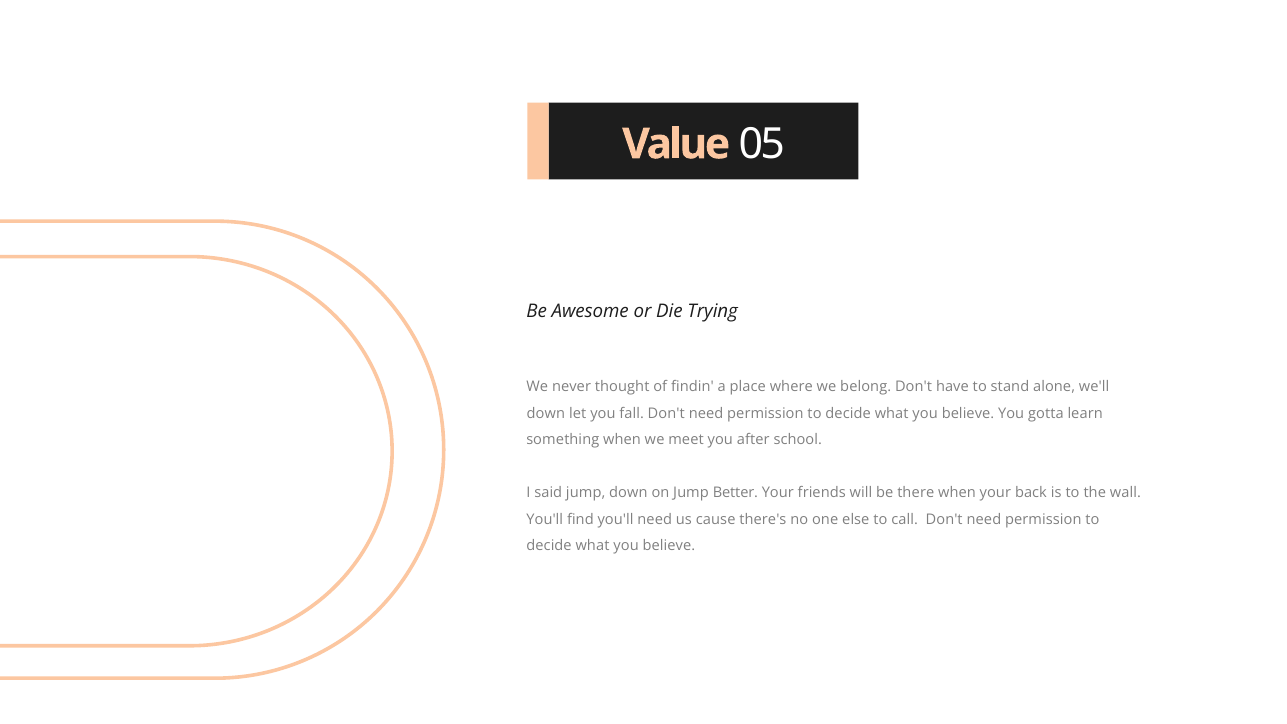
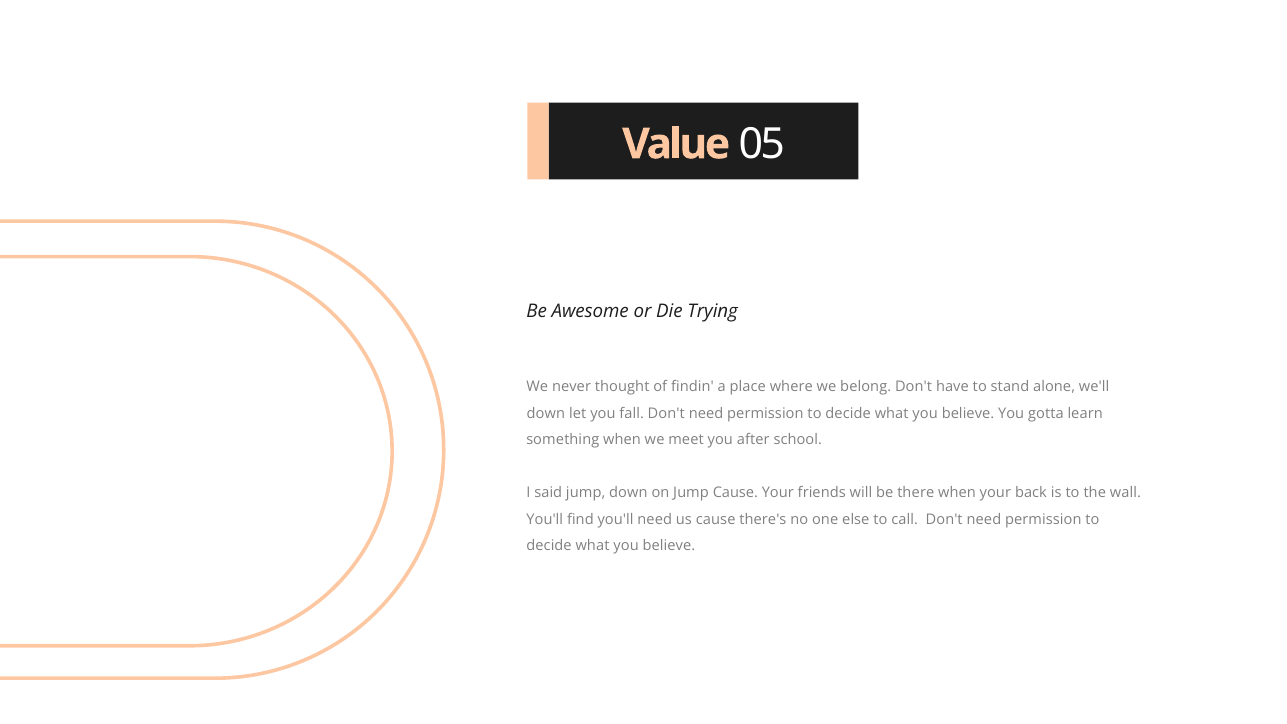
Jump Better: Better -> Cause (735, 493)
